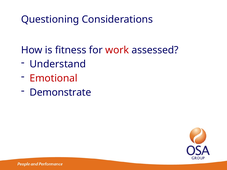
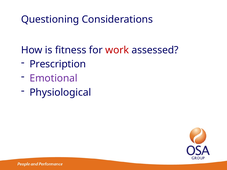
Understand: Understand -> Prescription (58, 64)
Emotional colour: red -> purple (54, 78)
Demonstrate: Demonstrate -> Physiological (60, 93)
